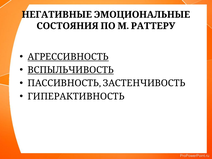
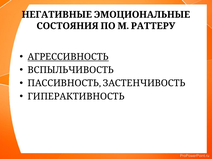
ВСПЫЛЬЧИВОСТЬ underline: present -> none (71, 70)
